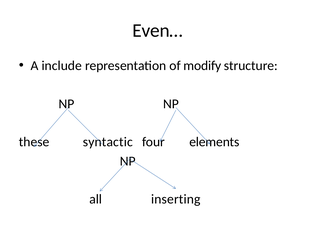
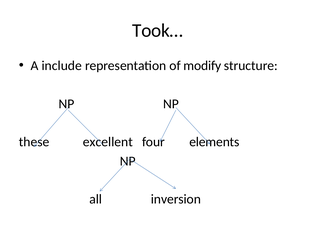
Even…: Even… -> Took… (158, 30)
syntactic: syntactic -> excellent (108, 142)
inserting: inserting -> inversion (176, 199)
